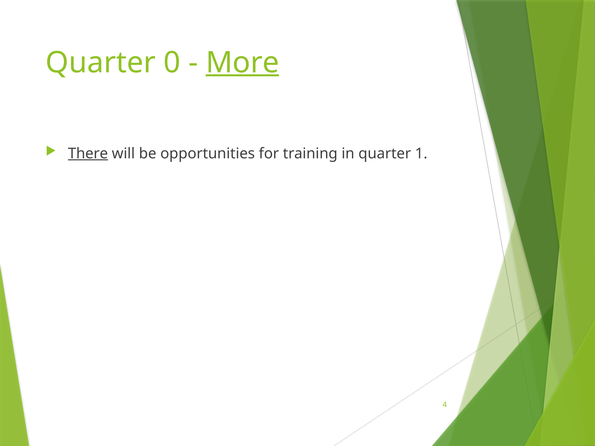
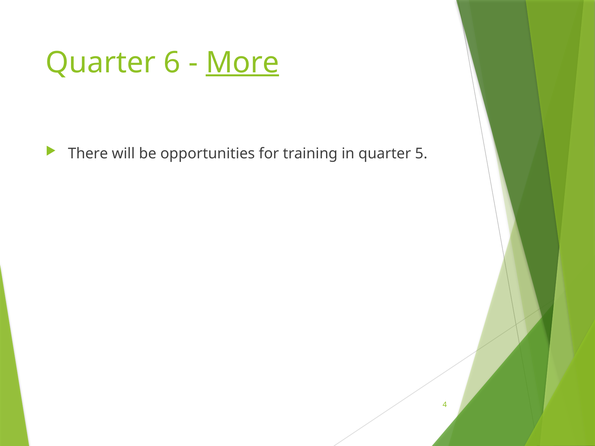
0: 0 -> 6 (172, 63)
There underline: present -> none (88, 154)
1: 1 -> 5 (421, 154)
